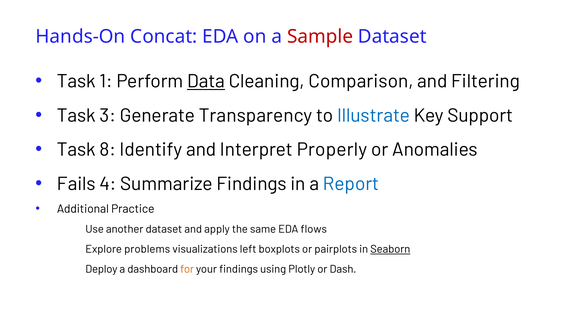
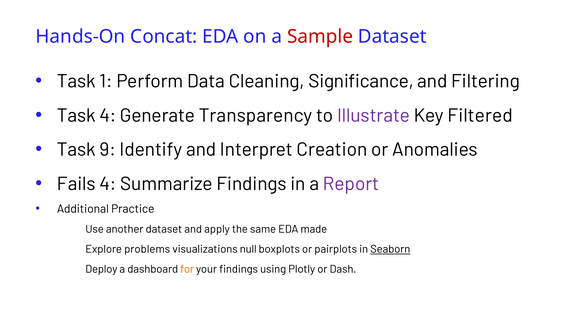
Data underline: present -> none (206, 81)
Comparison: Comparison -> Significance (361, 81)
Task 3: 3 -> 4 (108, 116)
Illustrate colour: blue -> purple (374, 116)
Support: Support -> Filtered (480, 116)
8: 8 -> 9 (108, 150)
Properly: Properly -> Creation (332, 150)
Report colour: blue -> purple (351, 184)
flows: flows -> made (314, 229)
left: left -> null (248, 249)
